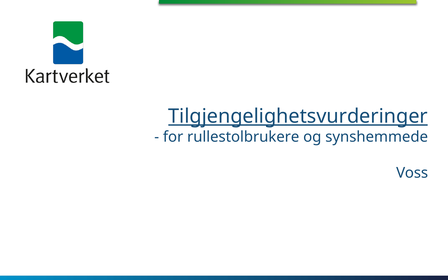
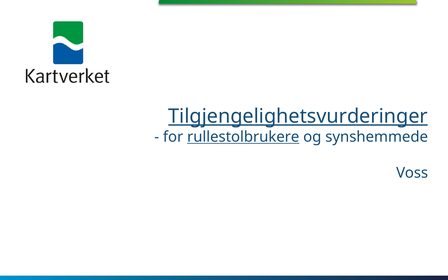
rullestolbrukere underline: none -> present (243, 137)
